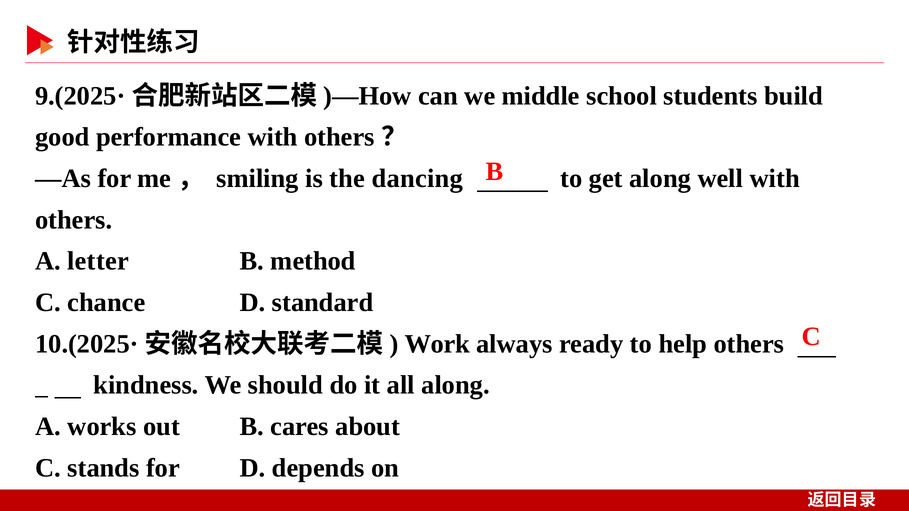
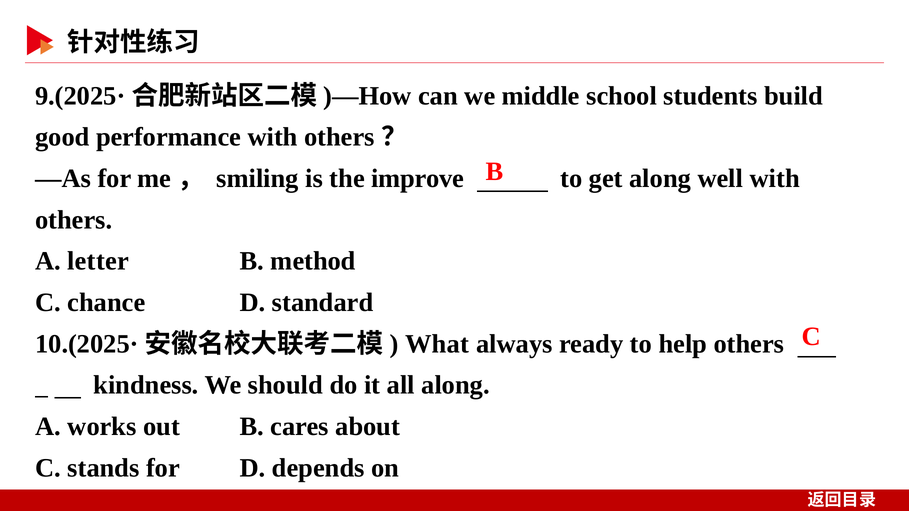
dancing: dancing -> improve (418, 179)
Work: Work -> What (437, 344)
